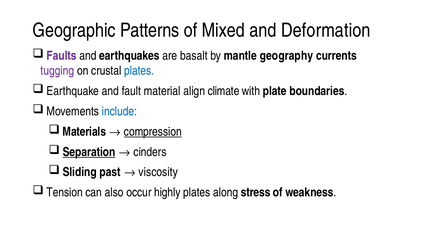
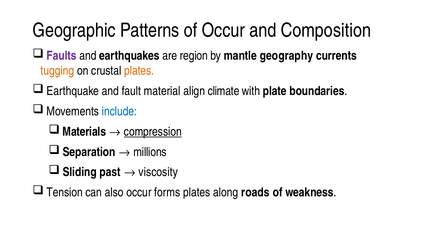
of Mixed: Mixed -> Occur (223, 31)
Deformation: Deformation -> Composition (326, 31)
basalt: basalt -> region (194, 56)
tugging colour: purple -> orange (57, 71)
plates colour: blue -> orange (139, 71)
Separation underline: present -> none (89, 152)
cinders: cinders -> millions (150, 152)
highly: highly -> forms (167, 193)
stress: stress -> roads (255, 193)
